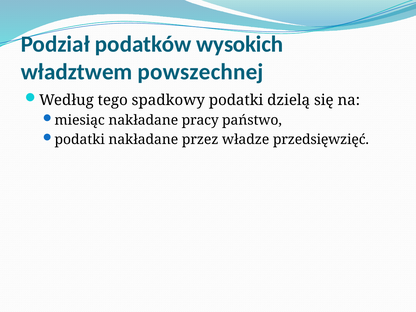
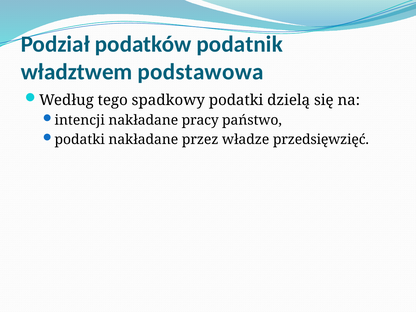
wysokich: wysokich -> podatnik (240, 44)
powszechnej: powszechnej -> podstawowa (201, 72)
miesiąc: miesiąc -> intencji (80, 120)
